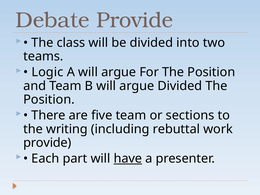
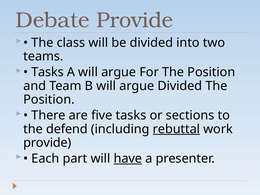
Logic: Logic -> Tasks (48, 72)
five team: team -> tasks (131, 115)
writing: writing -> defend (67, 129)
rebuttal underline: none -> present (176, 129)
